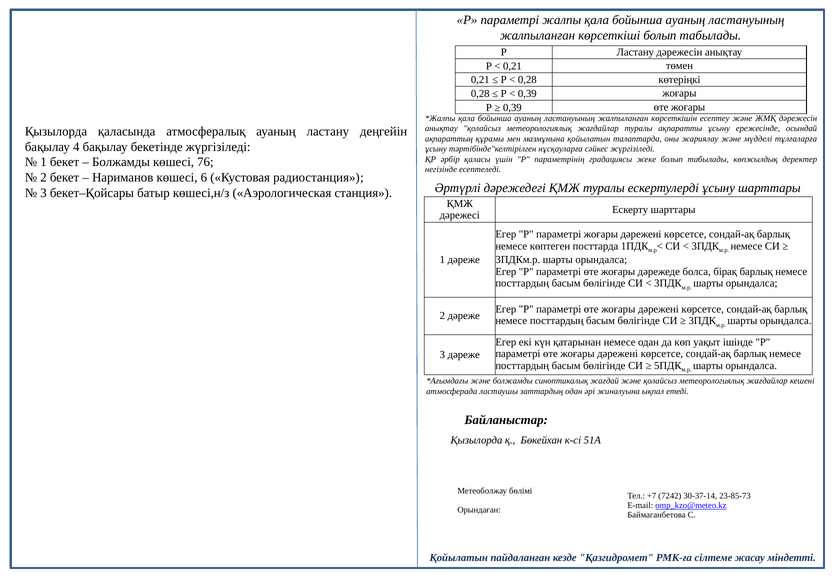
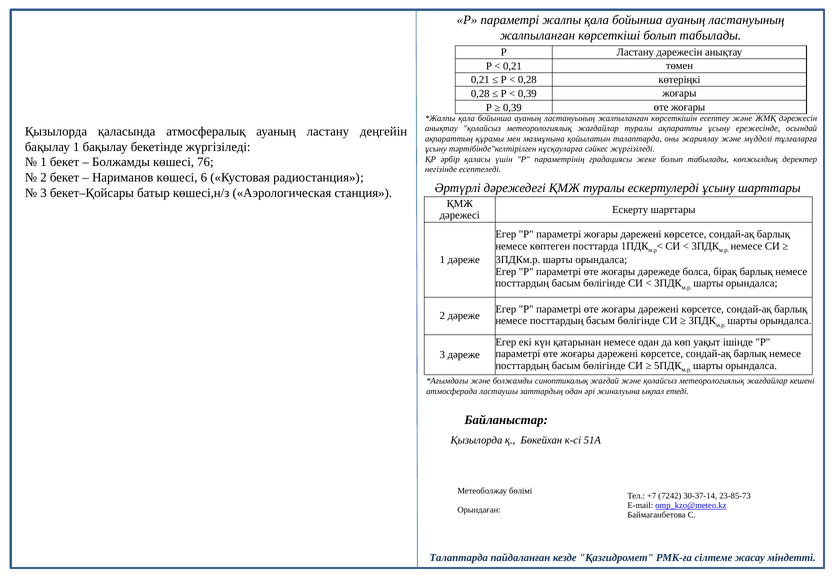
бақылау 4: 4 -> 1 (76, 147)
Қойылатын: Қойылатын -> Талаптарда (459, 558)
